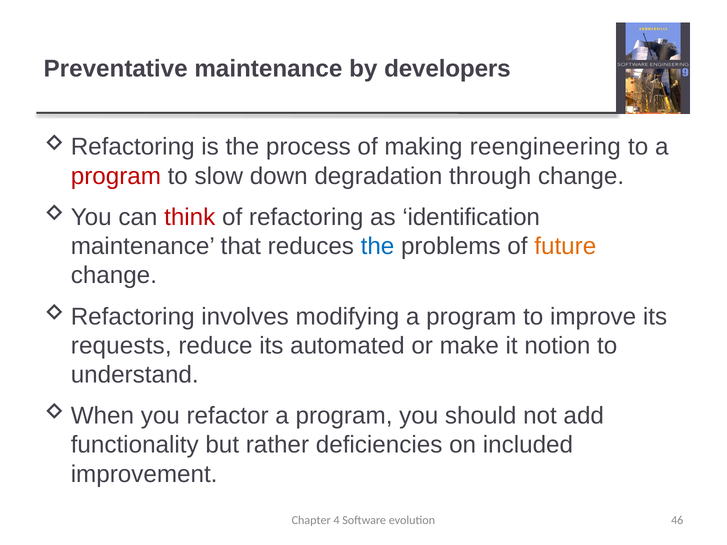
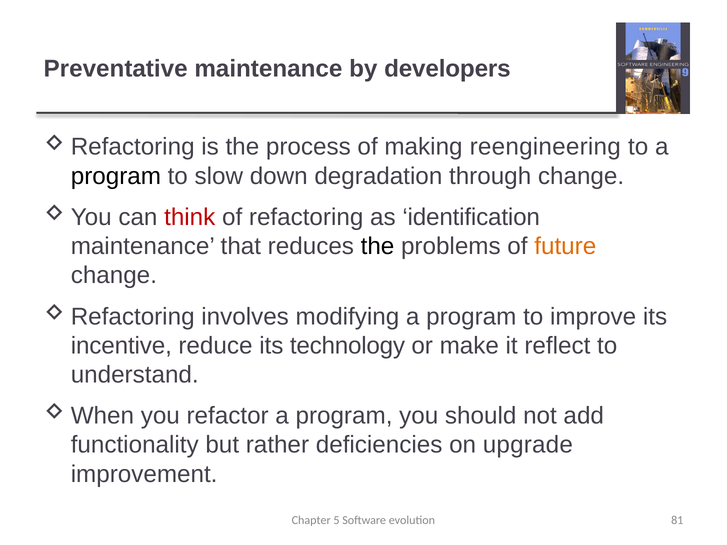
program colour: red -> black (116, 176)
the colour: blue -> black (378, 246)
requests: requests -> incentive (121, 346)
automated: automated -> technology (348, 346)
notion: notion -> reflect (557, 346)
included: included -> upgrade (528, 445)
4: 4 -> 5 (336, 521)
46: 46 -> 81 (677, 521)
